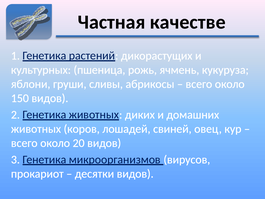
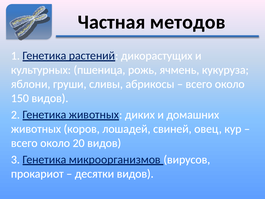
качестве: качестве -> методов (188, 22)
